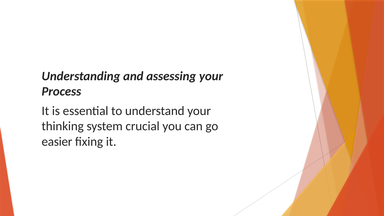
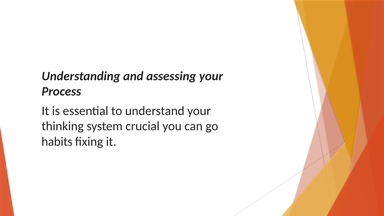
easier: easier -> habits (57, 142)
